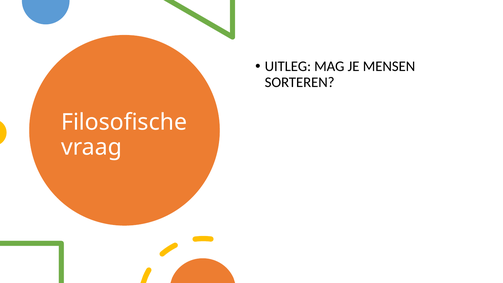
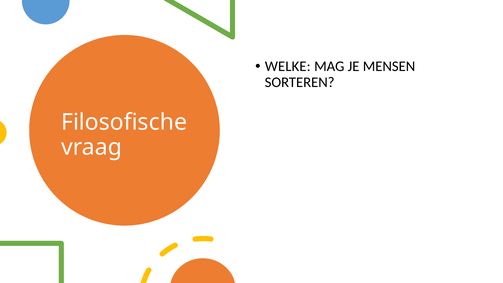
UITLEG: UITLEG -> WELKE (288, 66)
